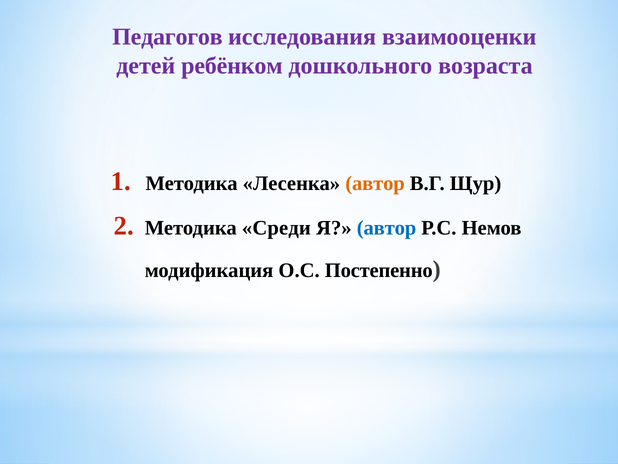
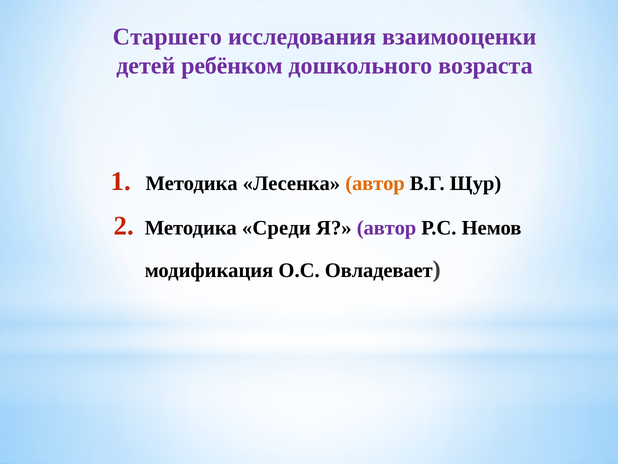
Педагогов: Педагогов -> Старшего (167, 37)
автор colour: blue -> purple (387, 228)
Постепенно: Постепенно -> Овладевает (379, 270)
